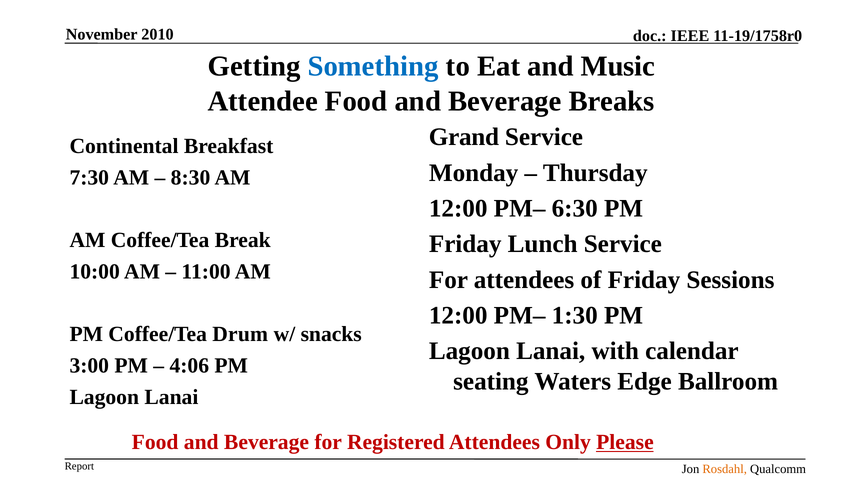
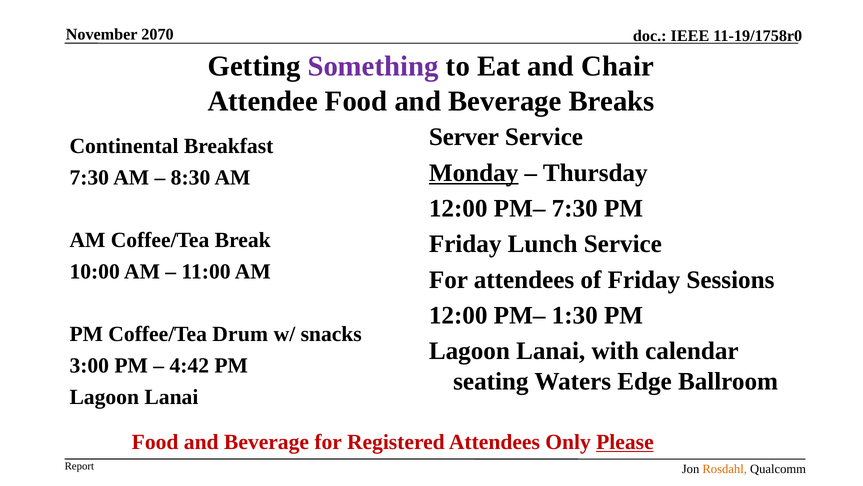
2010: 2010 -> 2070 (158, 34)
Something colour: blue -> purple (373, 66)
Music: Music -> Chair (618, 66)
Grand: Grand -> Server (464, 137)
Monday underline: none -> present (474, 172)
PM– 6:30: 6:30 -> 7:30 (575, 208)
4:06: 4:06 -> 4:42 (189, 365)
